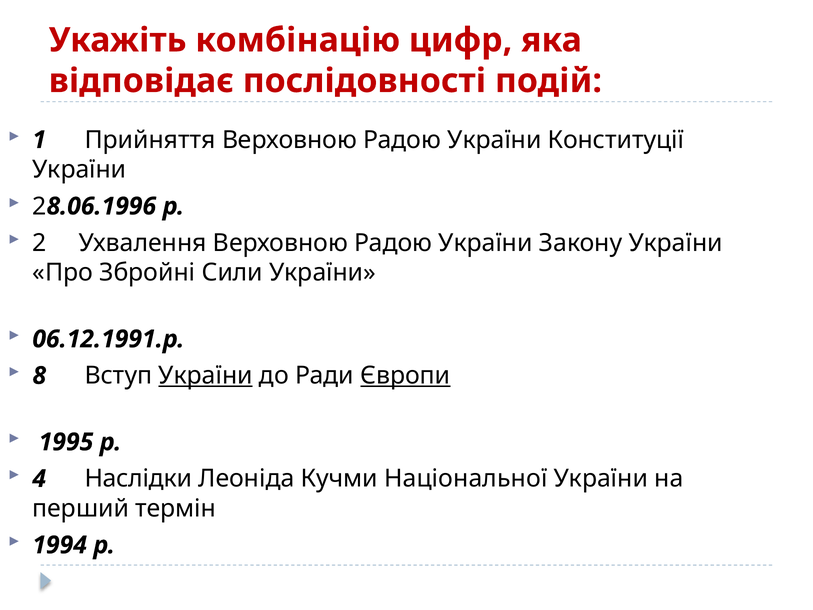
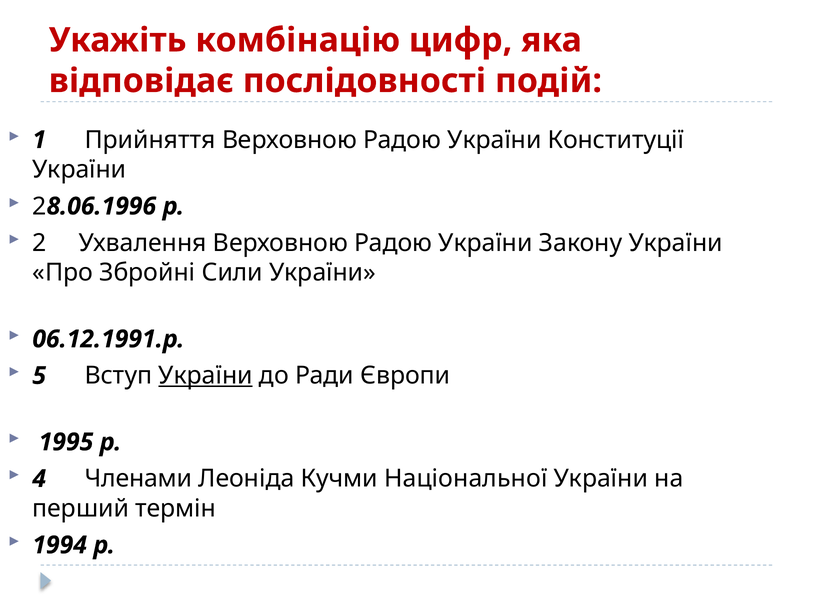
8: 8 -> 5 (39, 376)
Європи underline: present -> none (405, 376)
Наслідки: Наслідки -> Членами (138, 479)
